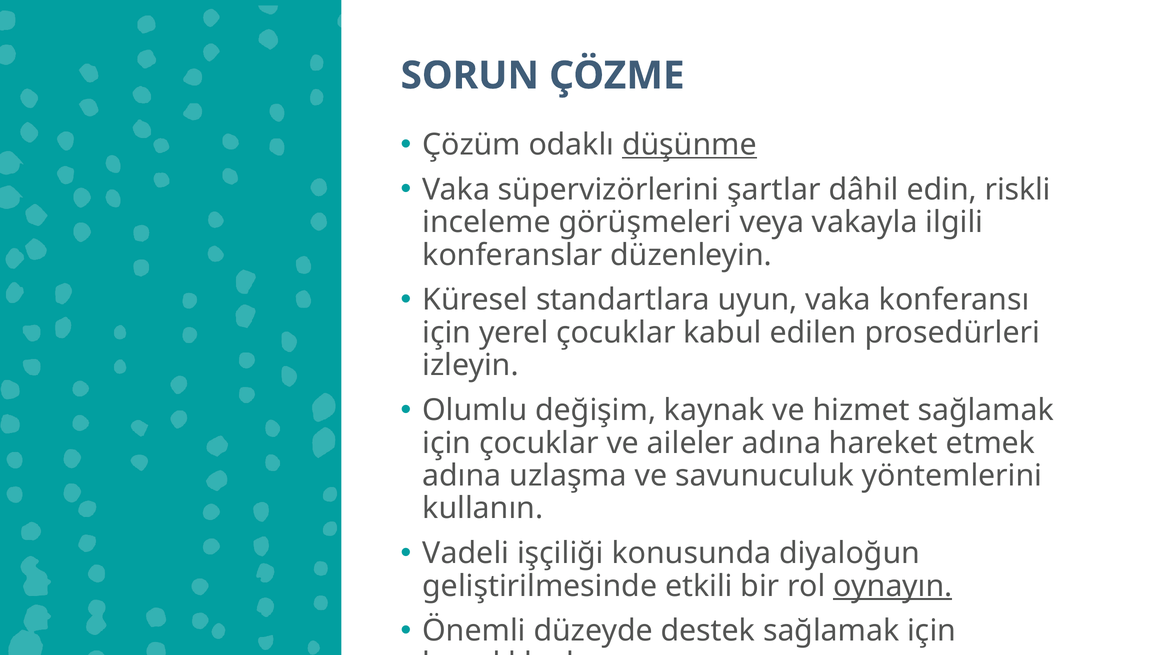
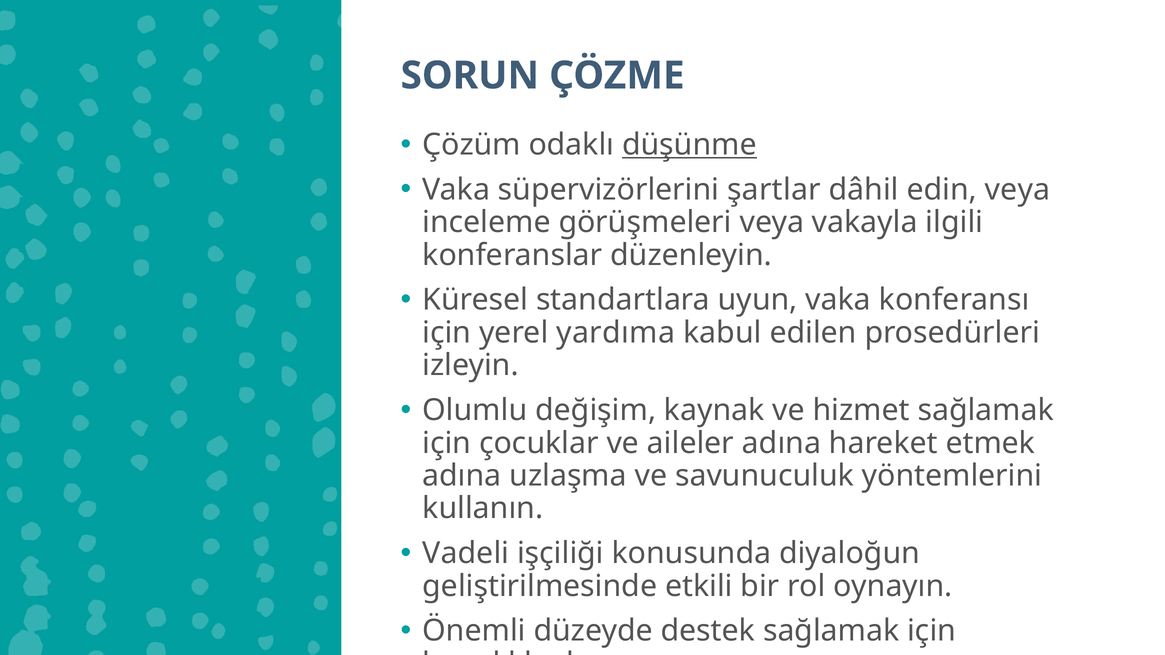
edin riskli: riskli -> veya (1018, 190)
yerel çocuklar: çocuklar -> yardıma (616, 333)
oynayın underline: present -> none (893, 586)
